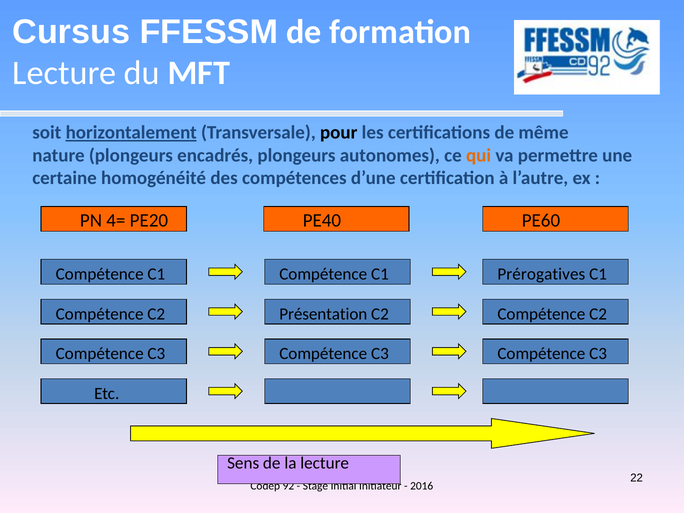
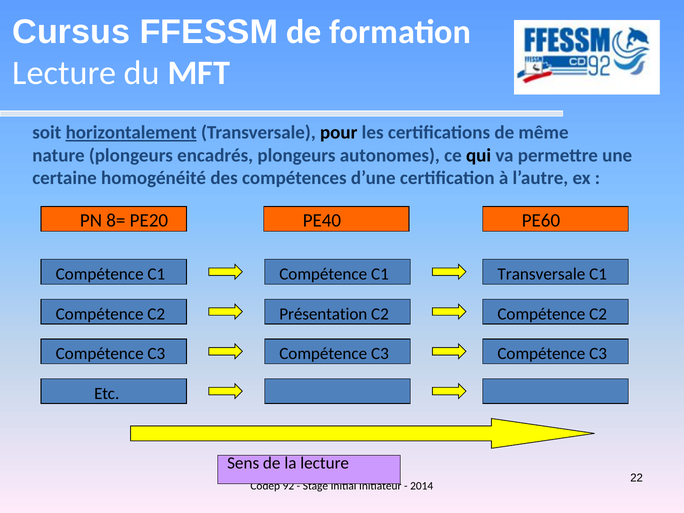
qui colour: orange -> black (479, 155)
4=: 4= -> 8= (116, 221)
Prérogatives: Prérogatives -> Transversale (541, 274)
2016: 2016 -> 2014 (422, 486)
